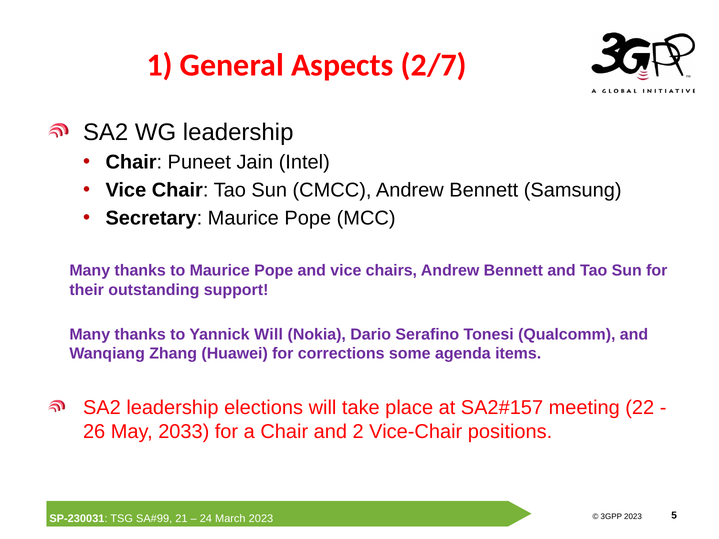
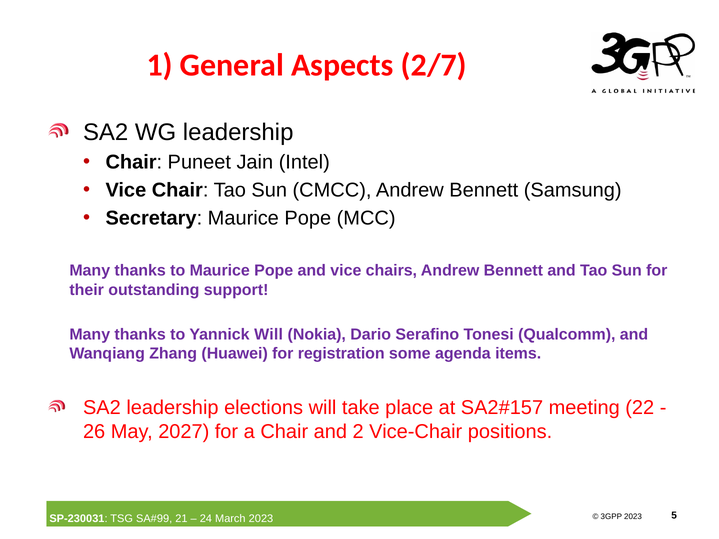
corrections: corrections -> registration (341, 354)
2033: 2033 -> 2027 (184, 432)
